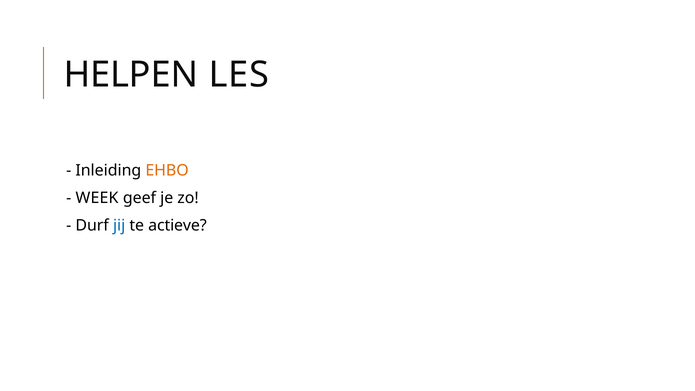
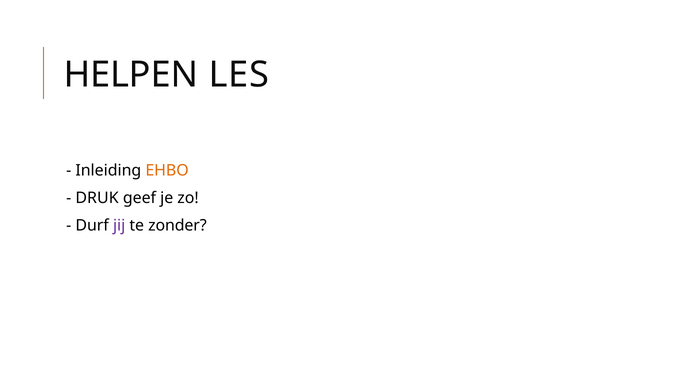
WEEK: WEEK -> DRUK (97, 198)
jij colour: blue -> purple (119, 225)
actieve: actieve -> zonder (177, 225)
